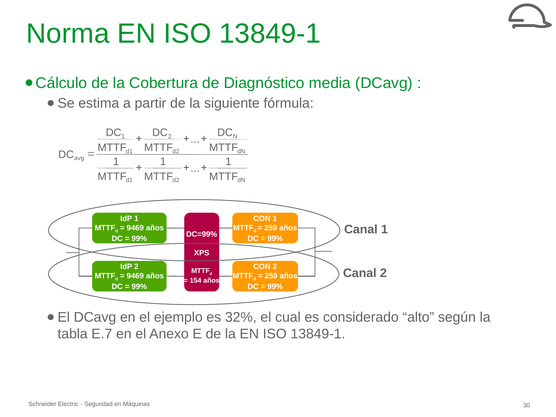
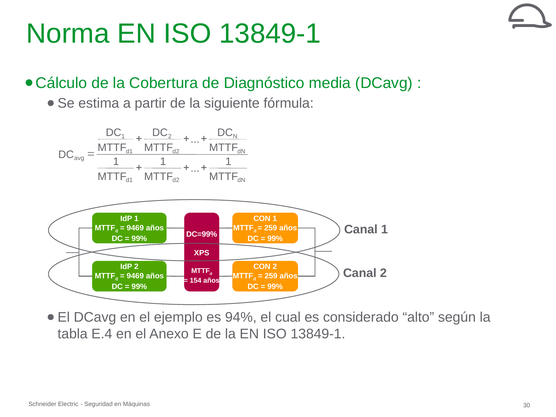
32%: 32% -> 94% (241, 317)
E.7: E.7 -> E.4 (102, 334)
